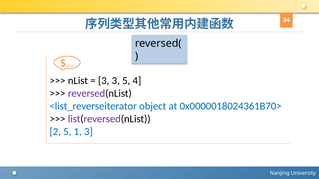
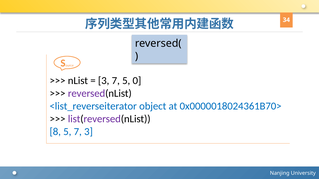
3 3: 3 -> 7 (116, 81)
4: 4 -> 0 (137, 81)
2: 2 -> 8 (55, 132)
5 1: 1 -> 7 (78, 132)
